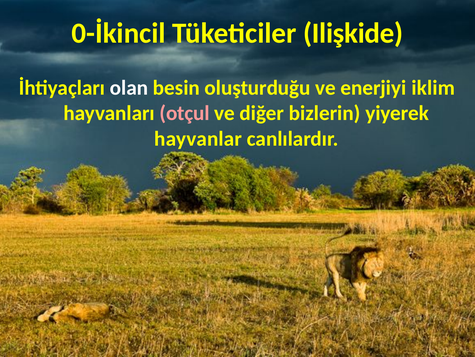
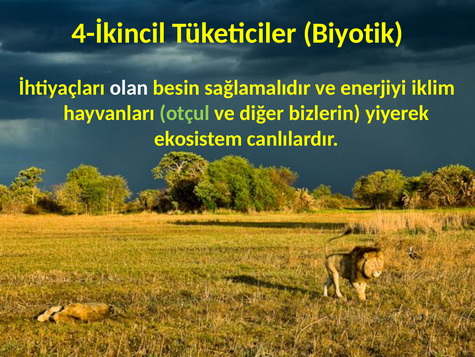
0-İkincil: 0-İkincil -> 4-İkincil (119, 33)
Ilişkide: Ilişkide -> Biyotik (353, 33)
oluşturduğu: oluşturduğu -> sağlamalıdır (258, 88)
otçul colour: pink -> light green (185, 113)
hayvanlar: hayvanlar -> ekosistem (198, 138)
